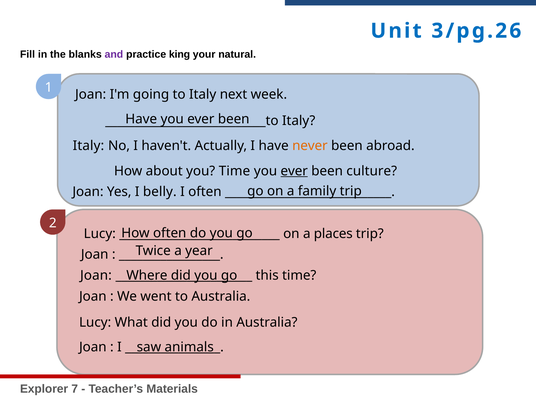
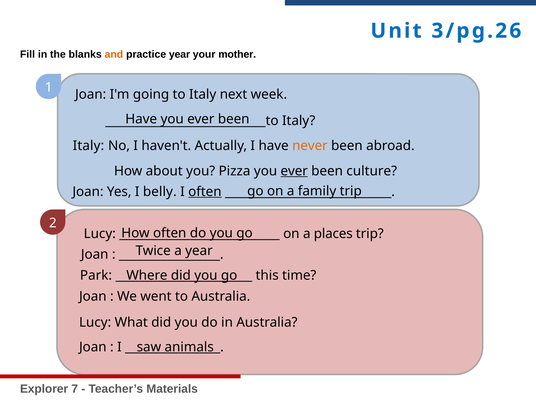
and colour: purple -> orange (114, 54)
practice king: king -> year (180, 54)
natural: natural -> mother (237, 54)
you Time: Time -> Pizza (235, 171)
often underline: none -> present (205, 192)
Joan: Joan -> Park (96, 275)
